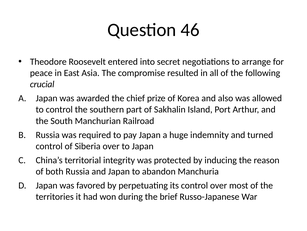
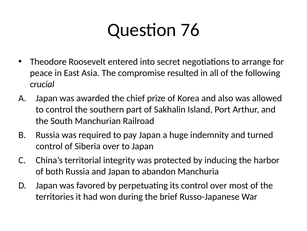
46: 46 -> 76 (190, 30)
reason: reason -> harbor (267, 160)
